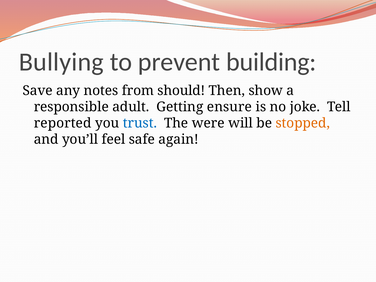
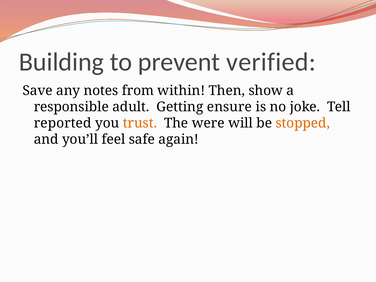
Bullying: Bullying -> Building (61, 62)
building: building -> verified (271, 62)
should: should -> within (181, 91)
trust colour: blue -> orange (140, 123)
